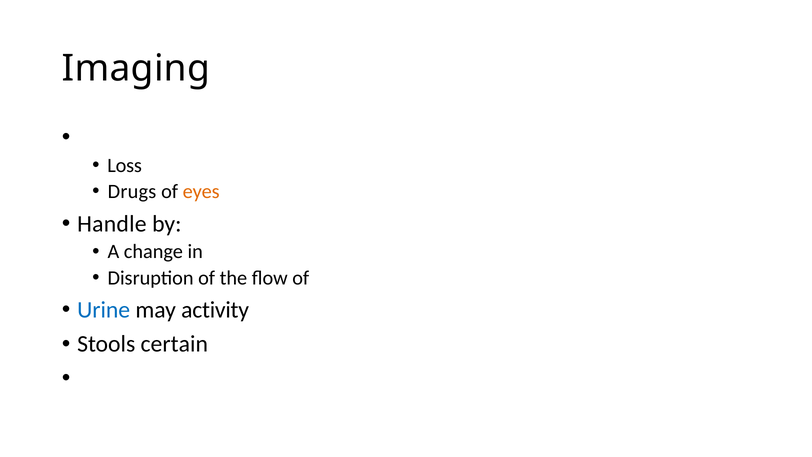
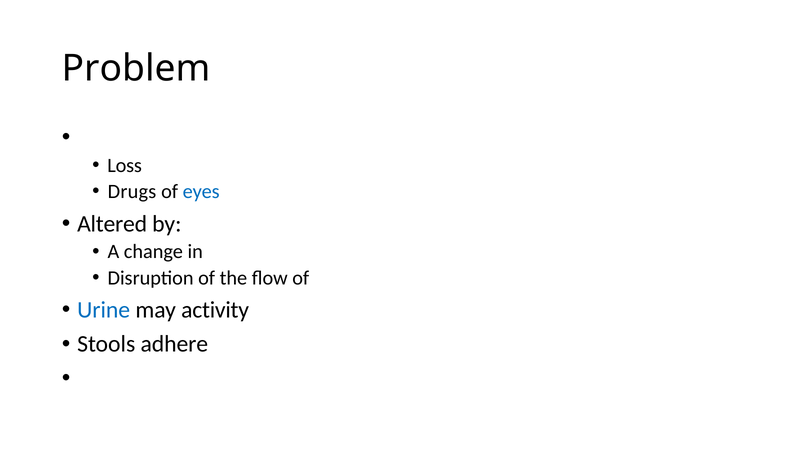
Imaging: Imaging -> Problem (136, 68)
eyes colour: orange -> blue (201, 191)
Handle: Handle -> Altered (112, 224)
certain: certain -> adhere (174, 344)
